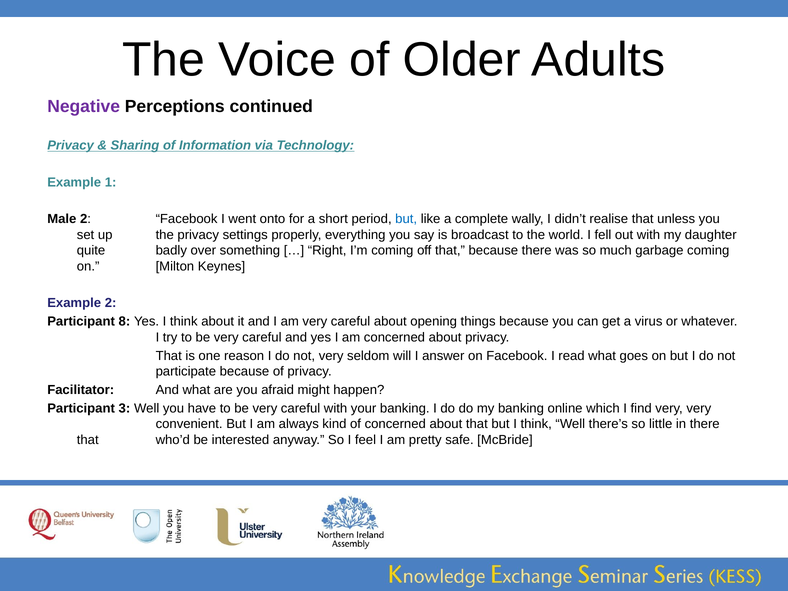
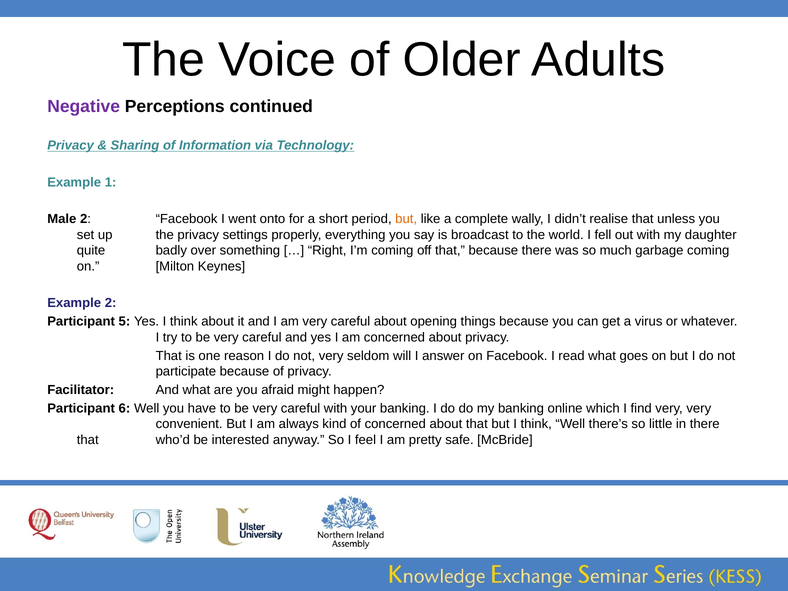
but colour: blue -> orange (406, 219)
8: 8 -> 5 (124, 322)
3: 3 -> 6 (124, 408)
